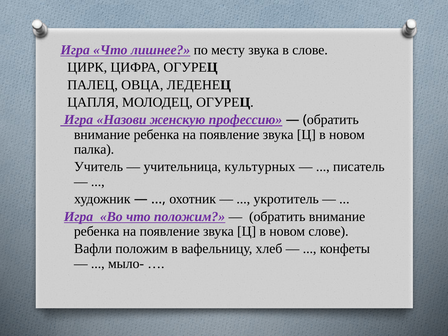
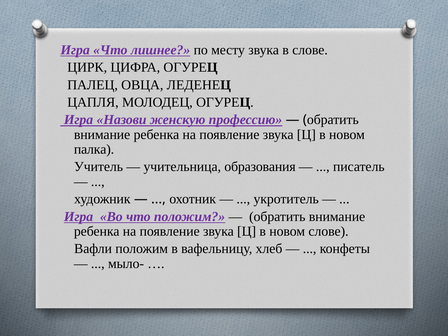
культурных: культурных -> образования (260, 167)
